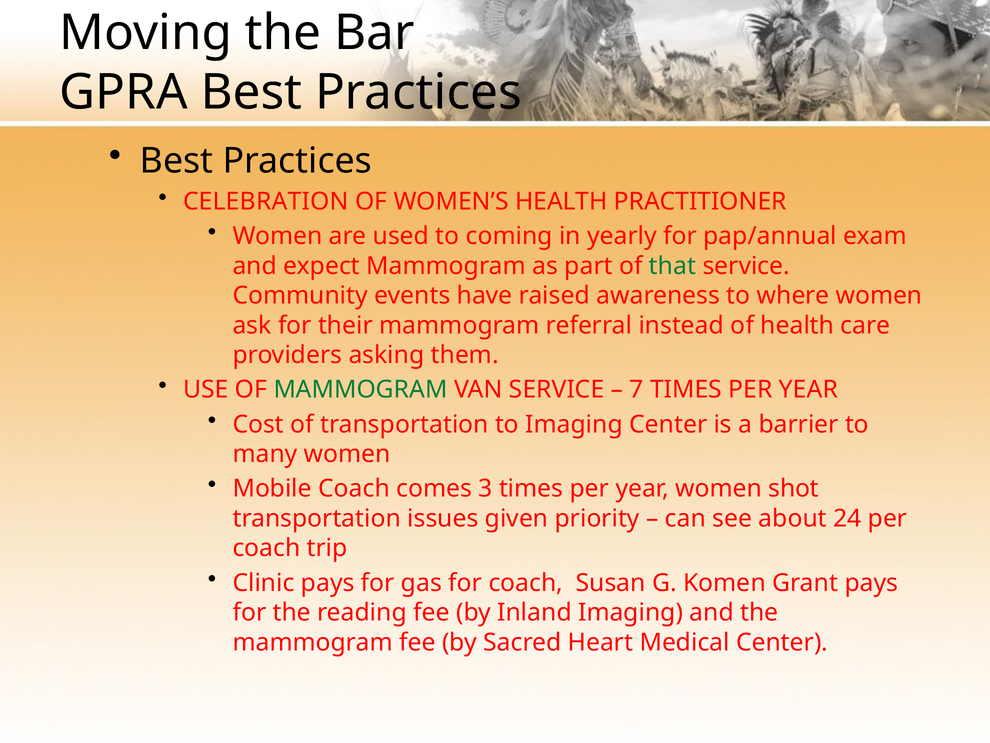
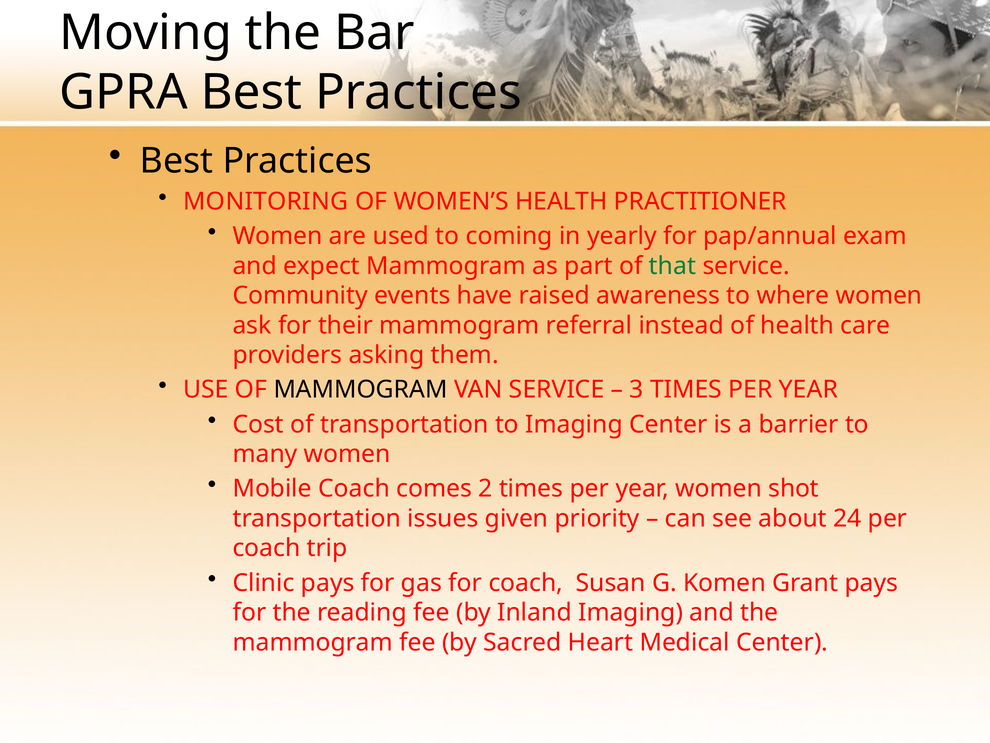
CELEBRATION: CELEBRATION -> MONITORING (266, 201)
MAMMOGRAM colour: green -> black (361, 389)
7: 7 -> 3 (637, 389)
3: 3 -> 2 (486, 488)
